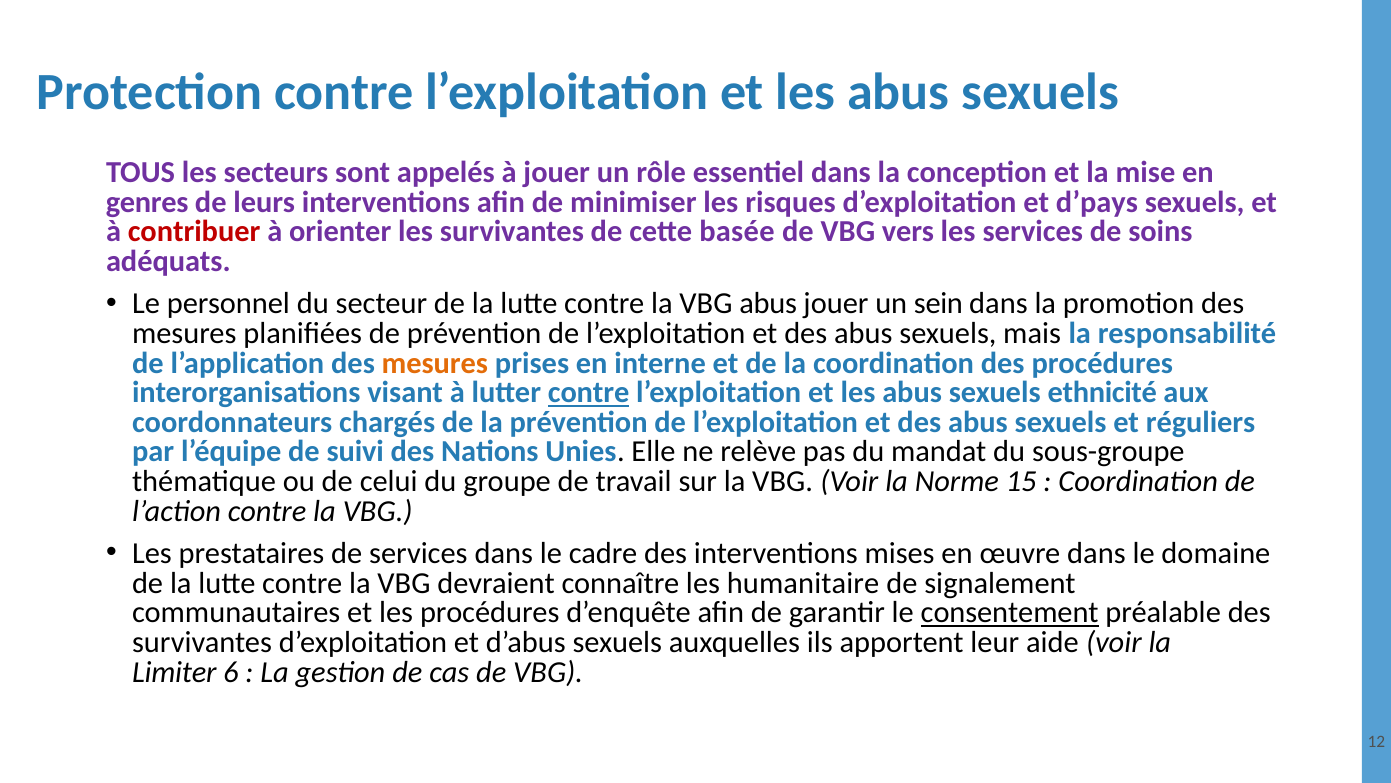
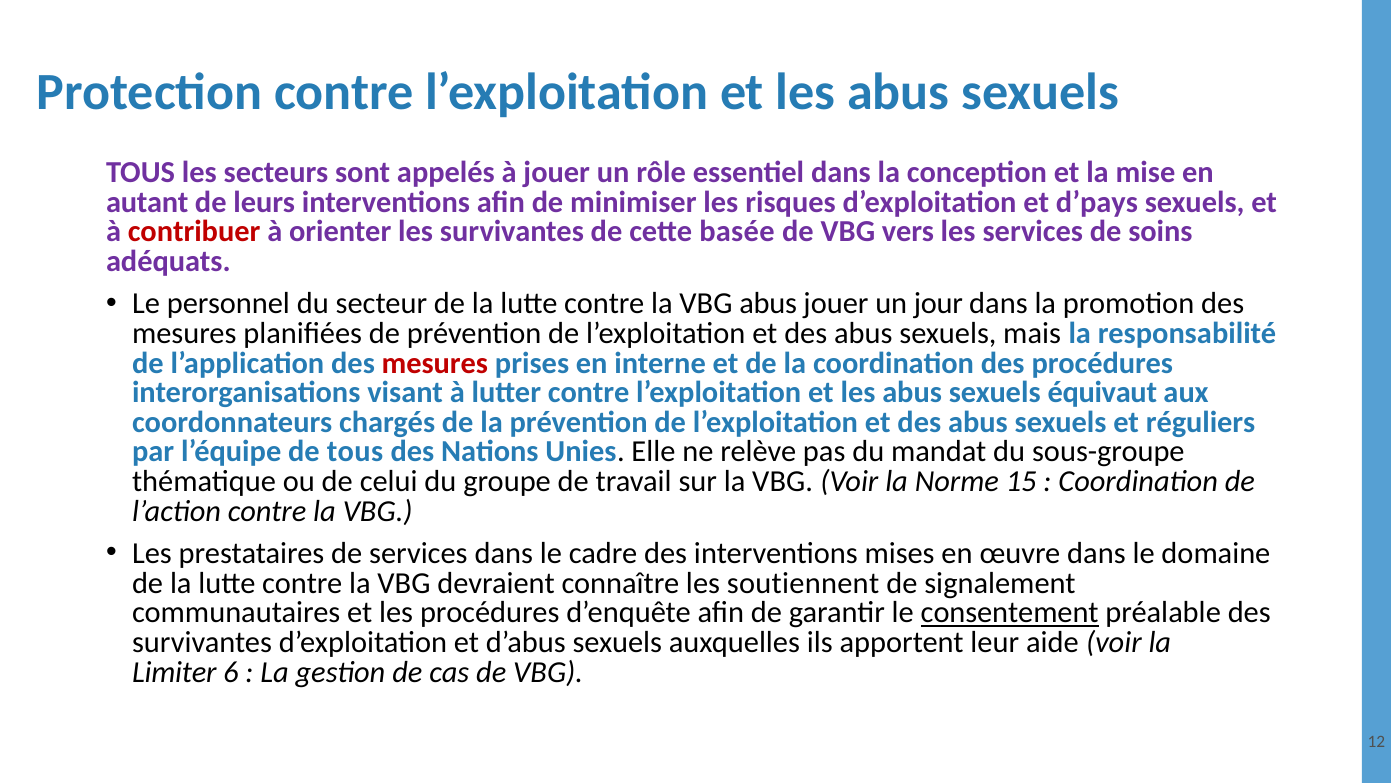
genres: genres -> autant (147, 202)
sein: sein -> jour (938, 304)
mesures colour: orange -> red (435, 363)
contre underline: present -> none (589, 392)
ethnicité: ethnicité -> équivaut (1102, 392)
de suivi: suivi -> tous (355, 452)
humanitaire: humanitaire -> soutiennent (803, 583)
